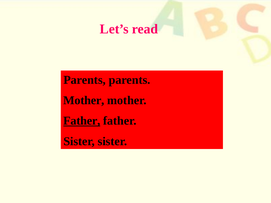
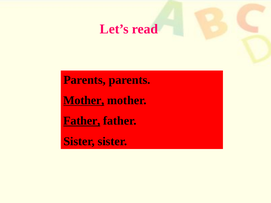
Mother underline: none -> present (84, 100)
